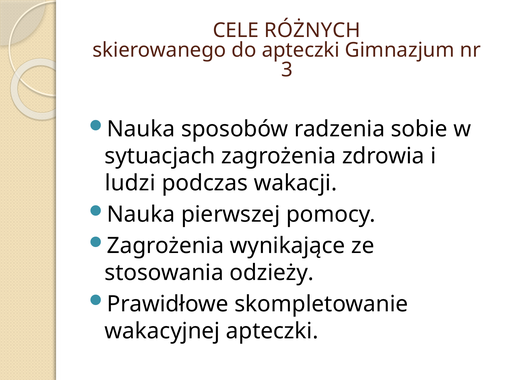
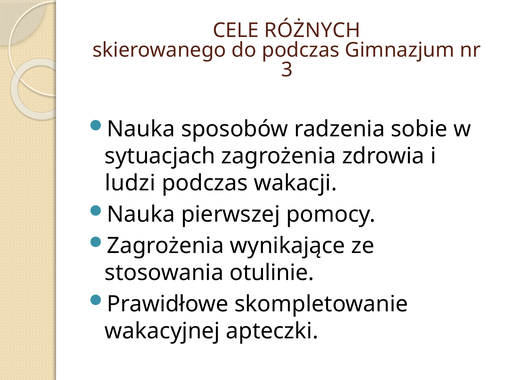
do apteczki: apteczki -> podczas (301, 50)
odzieży: odzieży -> otulinie (272, 272)
